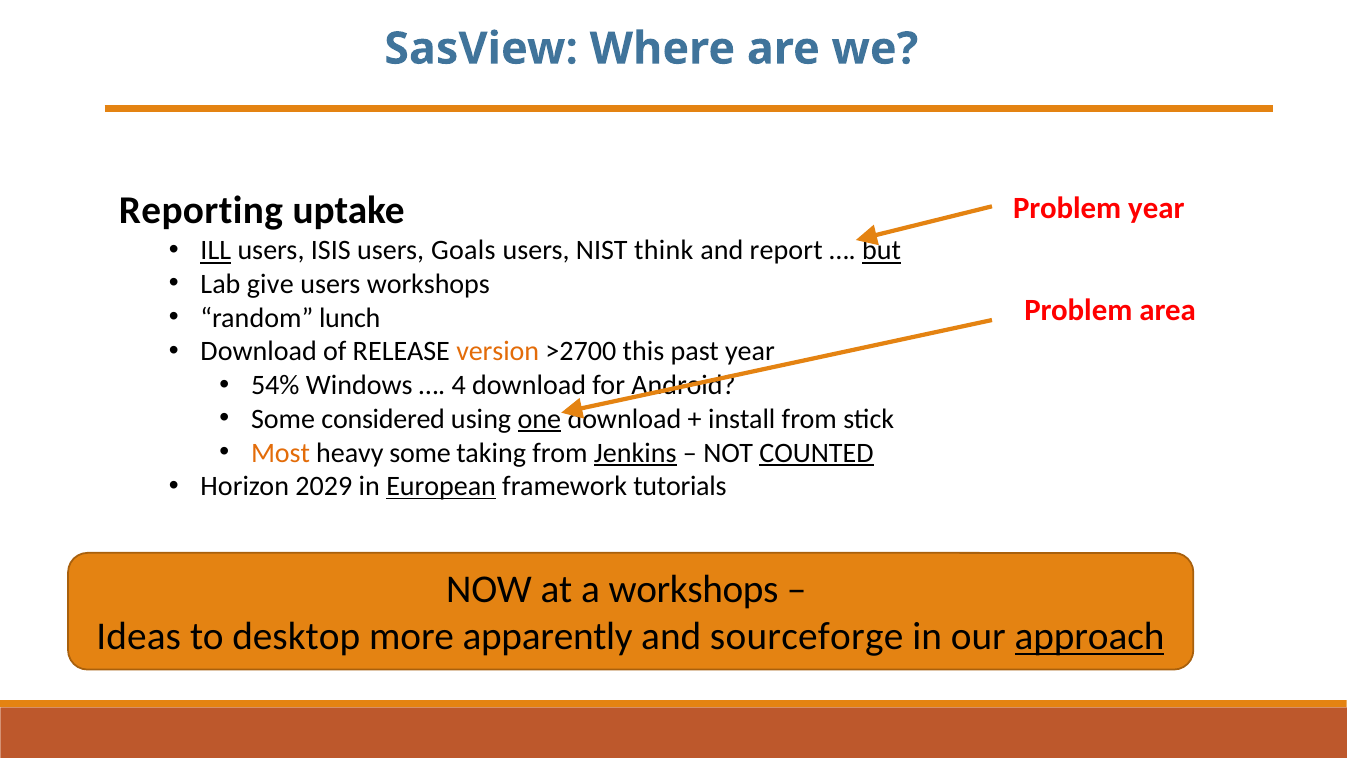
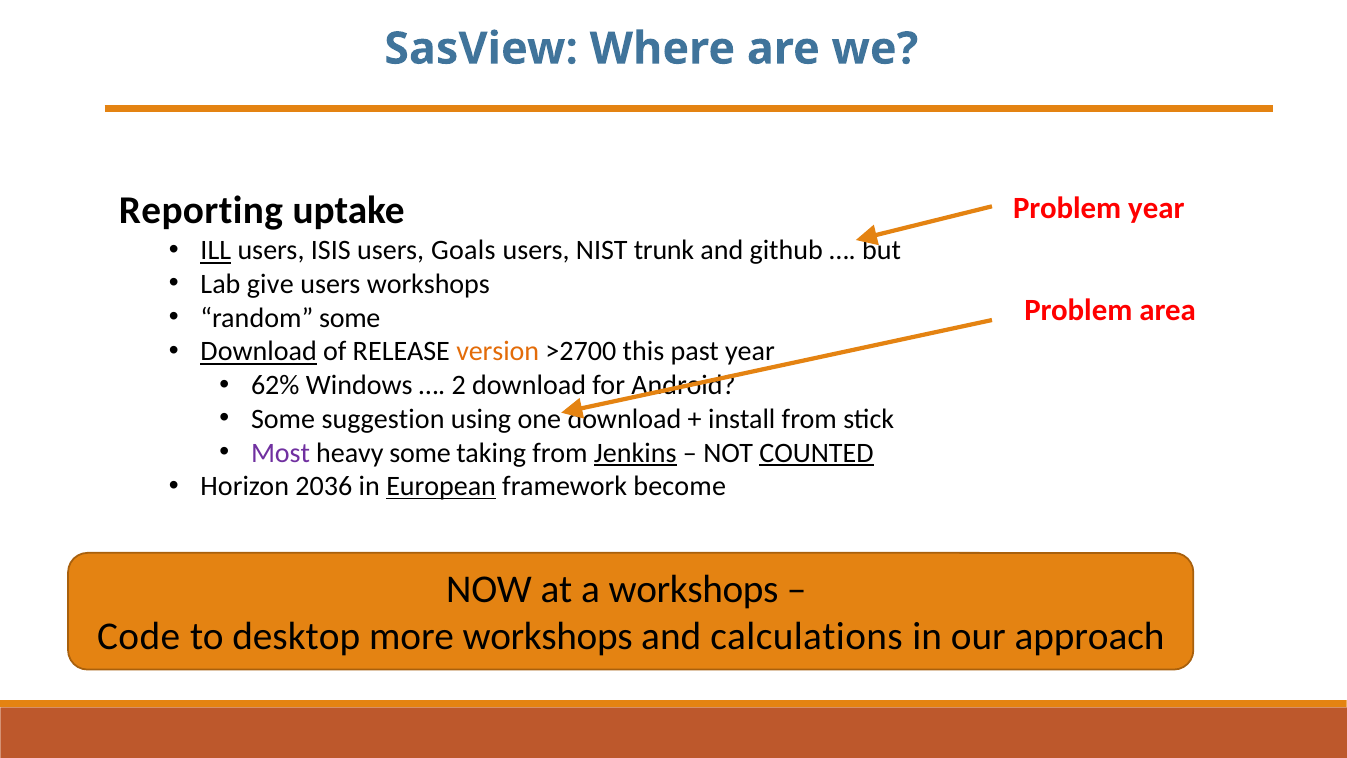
think: think -> trunk (664, 250)
report: report -> github (786, 250)
but underline: present -> none (882, 250)
random lunch: lunch -> some (350, 318)
Download underline: none -> present (259, 352)
54%: 54% -> 62% (275, 385)
4: 4 -> 2 (459, 385)
considered: considered -> suggestion (383, 419)
one underline: present -> none (539, 419)
Most colour: orange -> purple (280, 453)
2029: 2029 -> 2036 (324, 486)
tutorials: tutorials -> become (680, 486)
Ideas: Ideas -> Code (139, 637)
more apparently: apparently -> workshops (548, 637)
sourceforge: sourceforge -> calculations (807, 637)
approach underline: present -> none (1090, 637)
